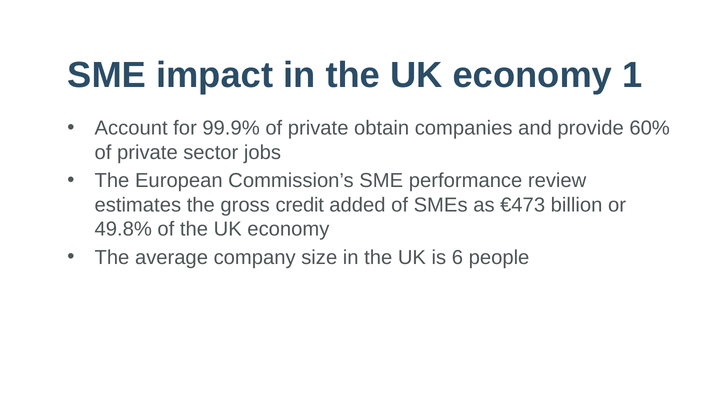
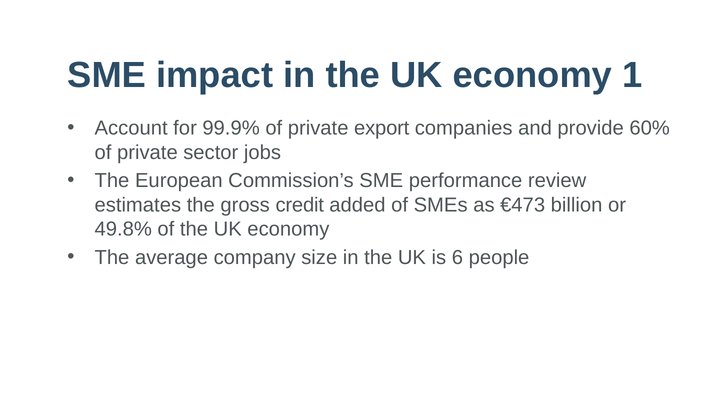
obtain: obtain -> export (382, 128)
